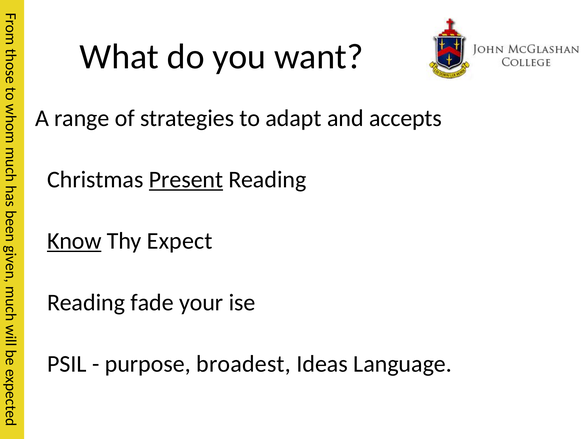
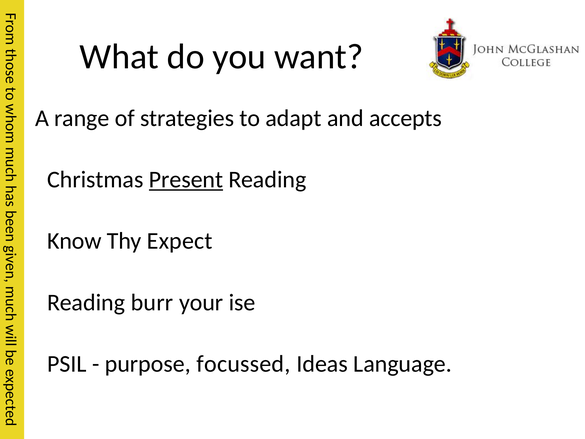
Know underline: present -> none (74, 241)
fade: fade -> burr (152, 302)
broadest: broadest -> focussed (243, 364)
